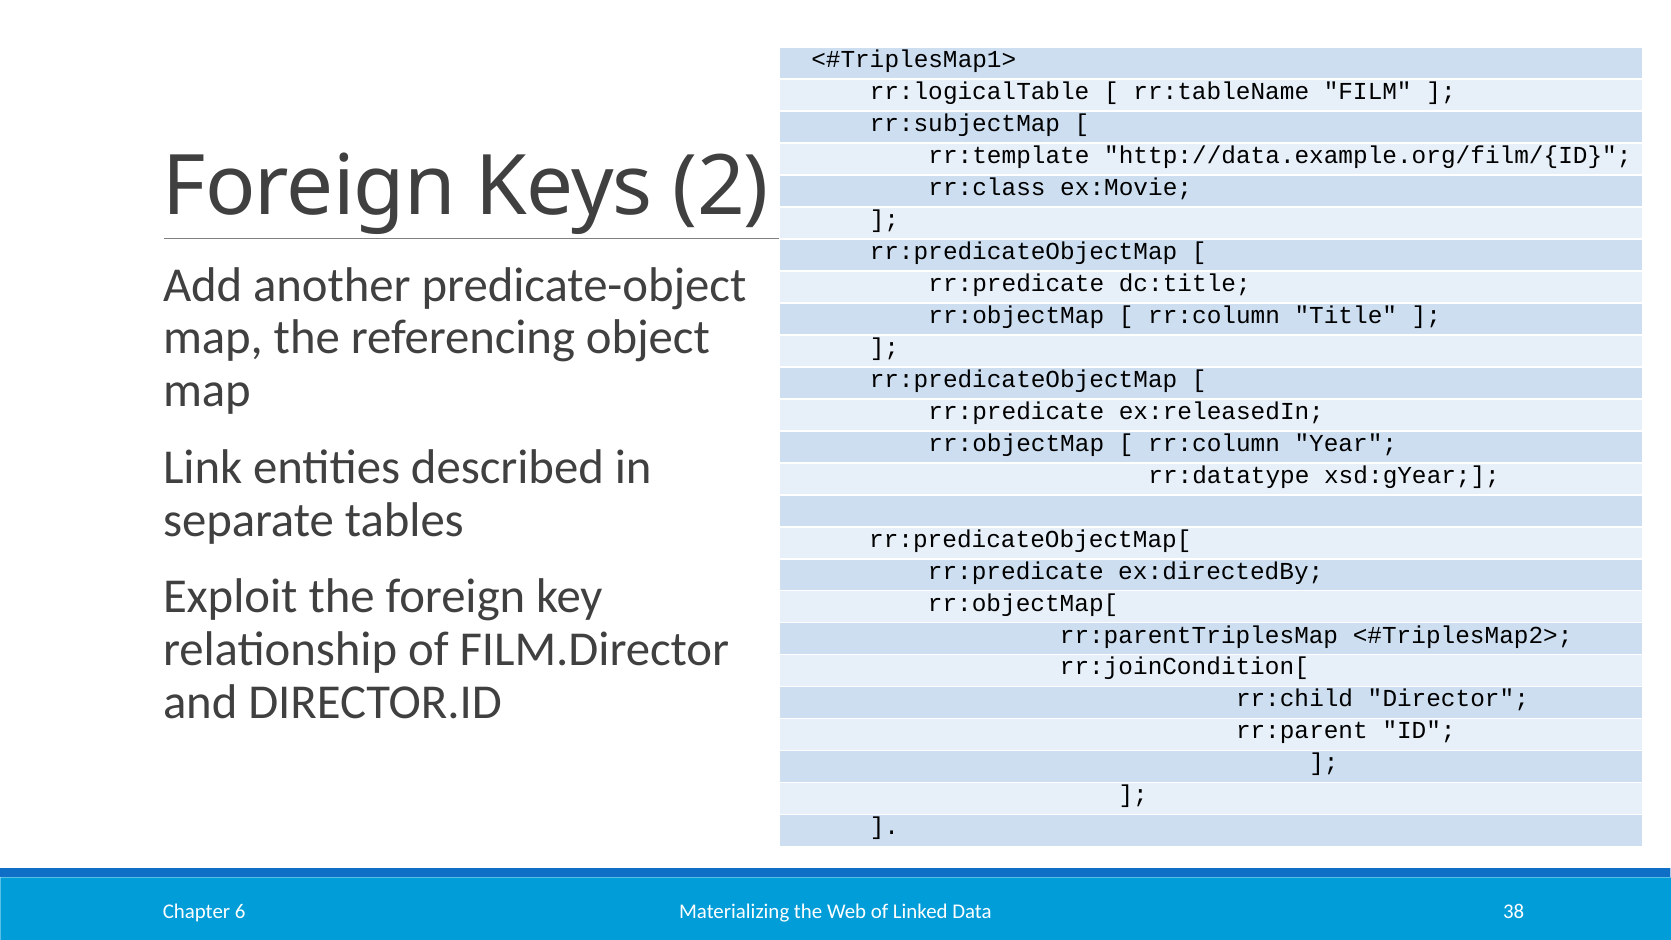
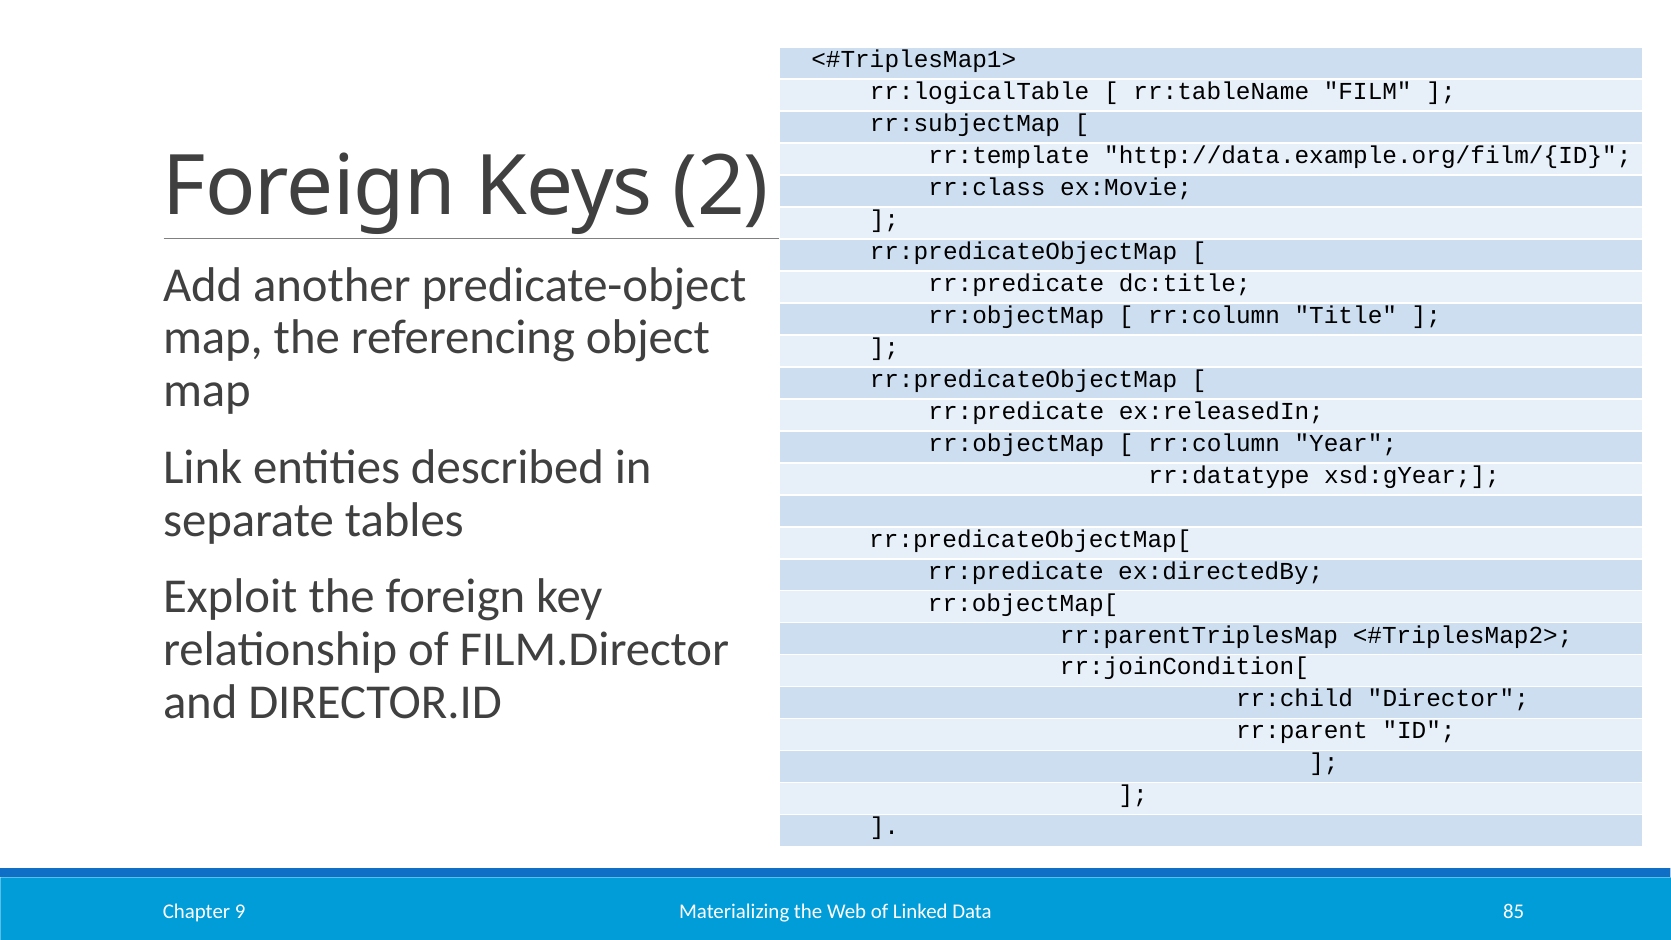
38: 38 -> 85 (1514, 912)
6: 6 -> 9 (240, 912)
